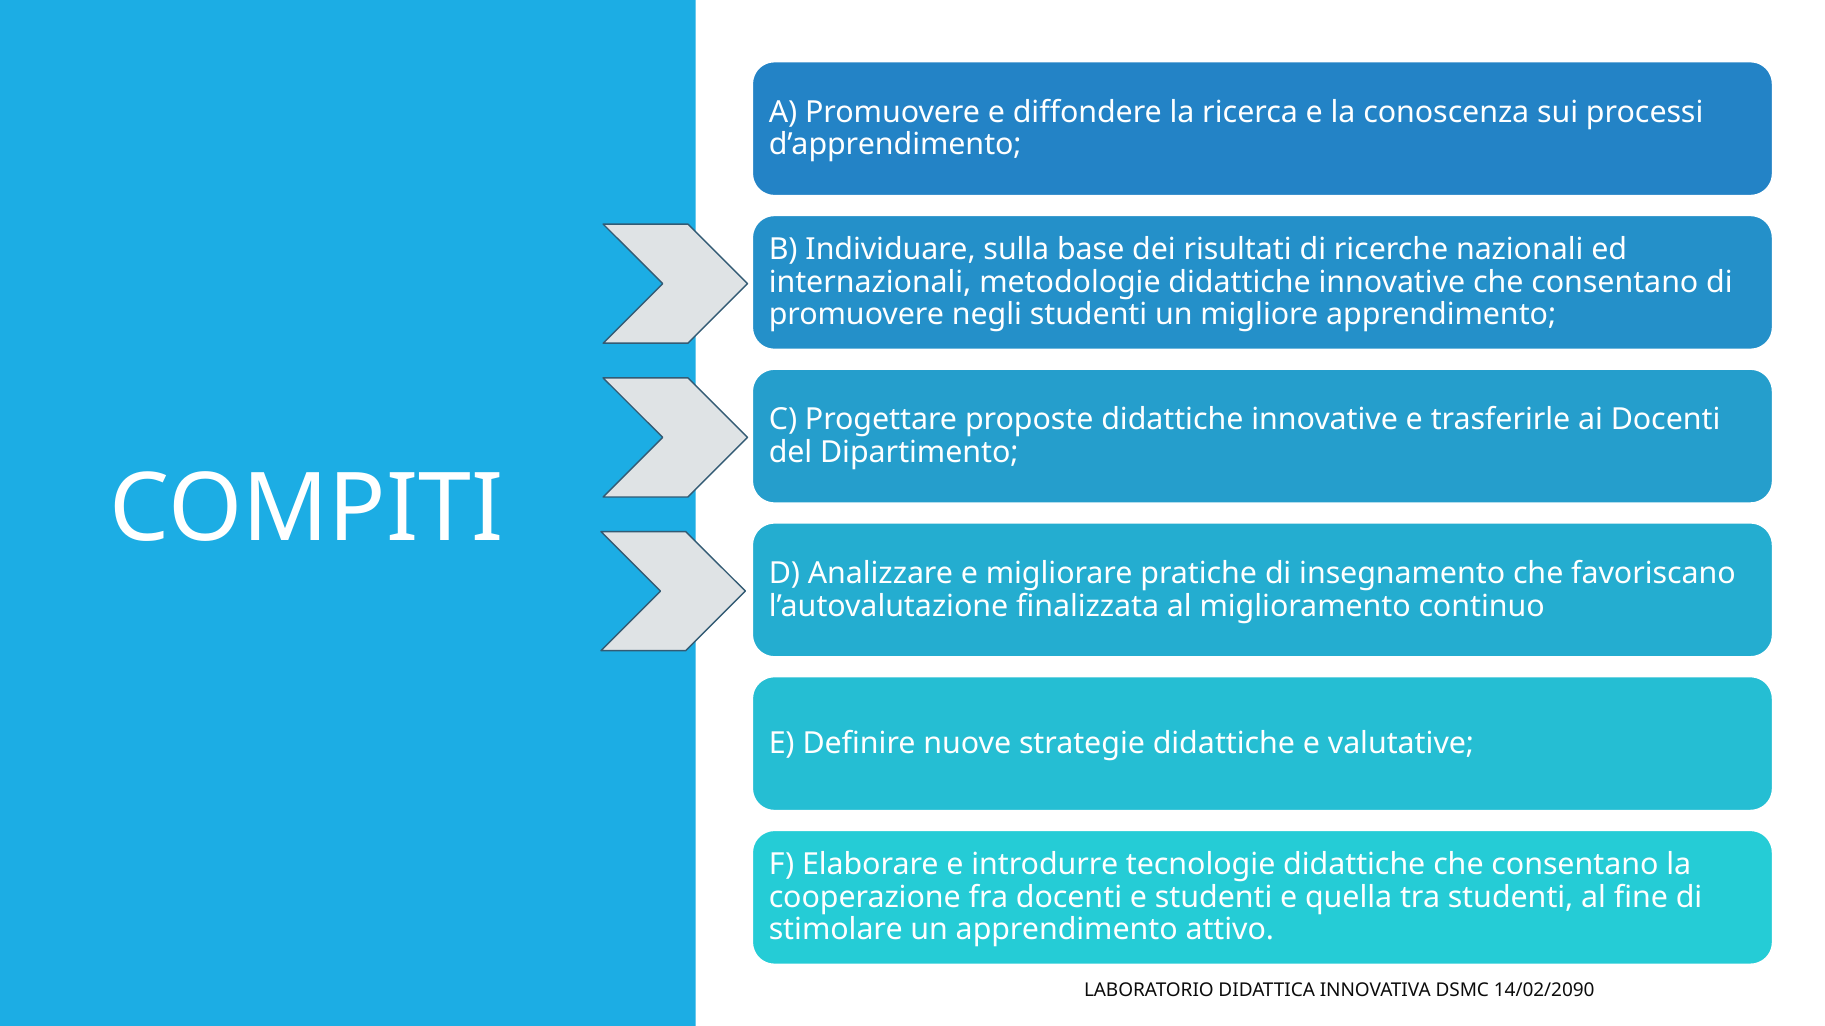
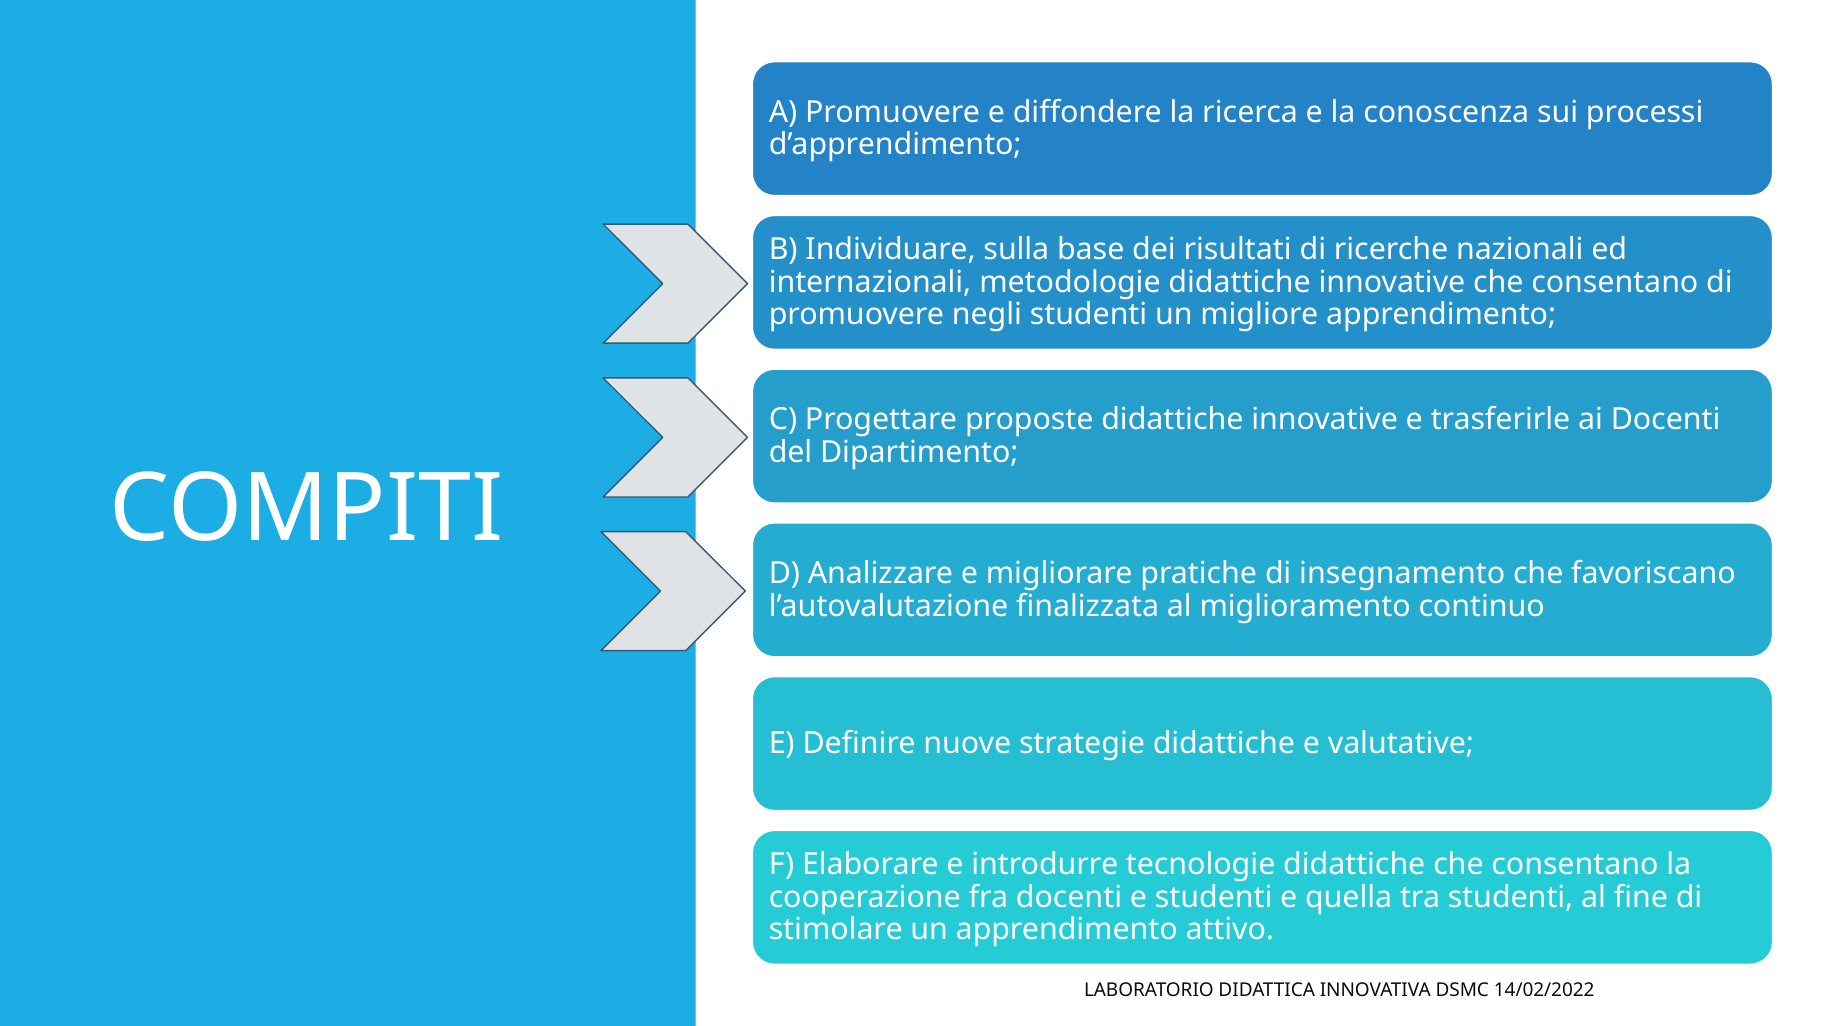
14/02/2090: 14/02/2090 -> 14/02/2022 (1544, 990)
